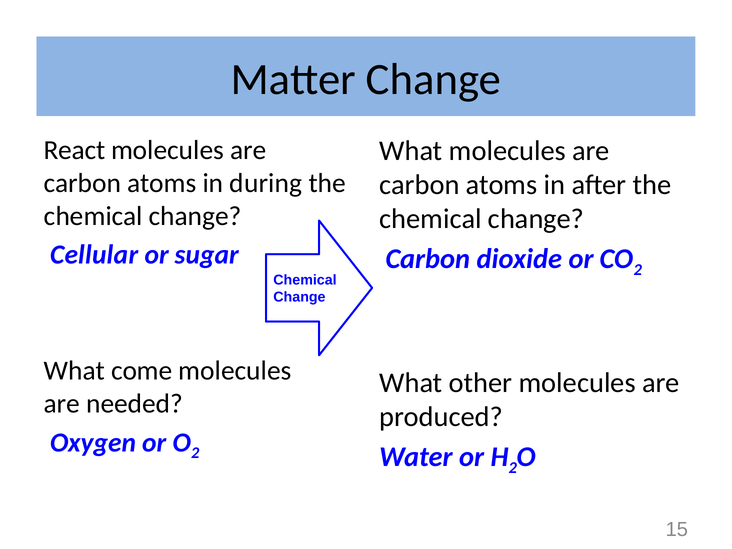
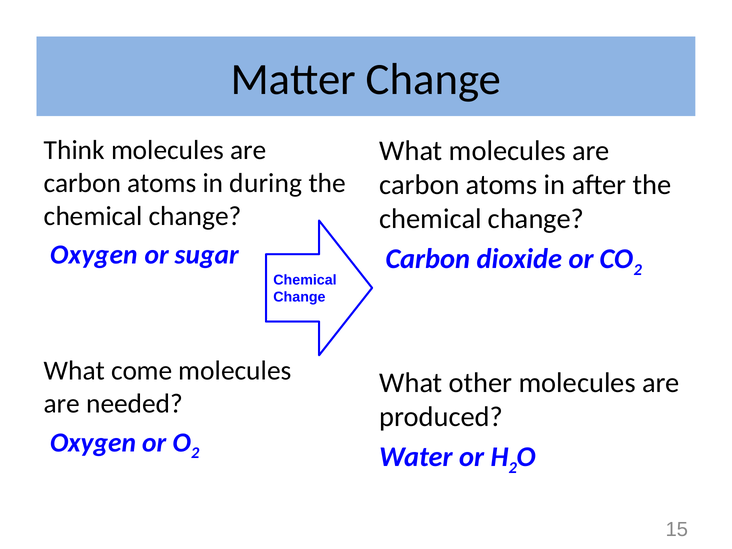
React: React -> Think (74, 150)
Cellular: Cellular -> Oxygen (94, 255)
